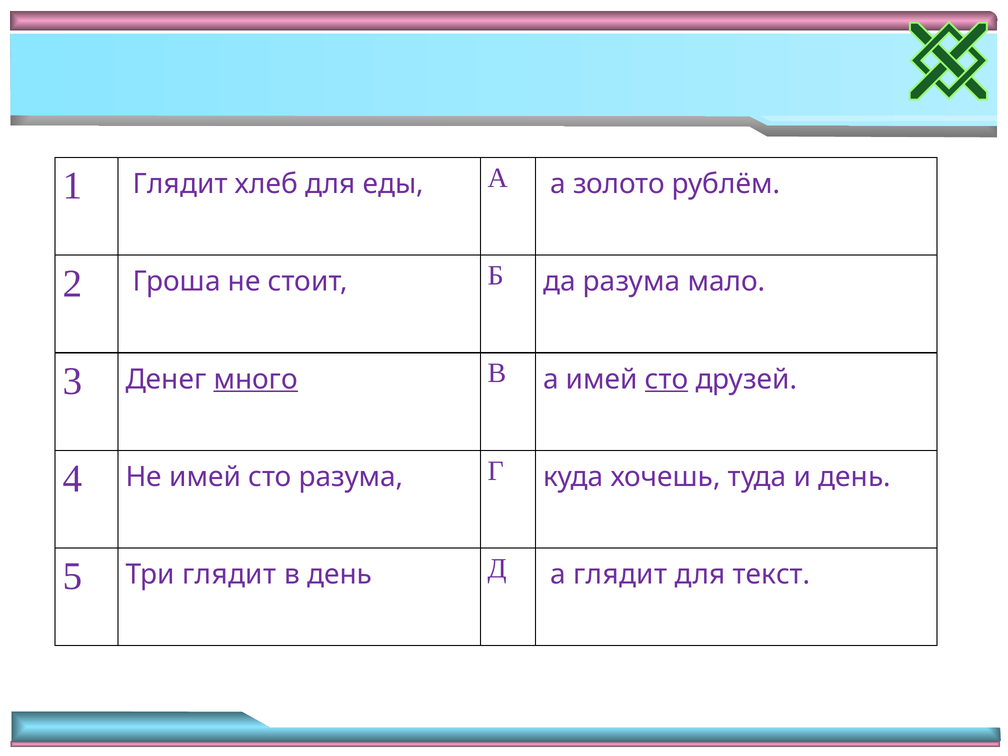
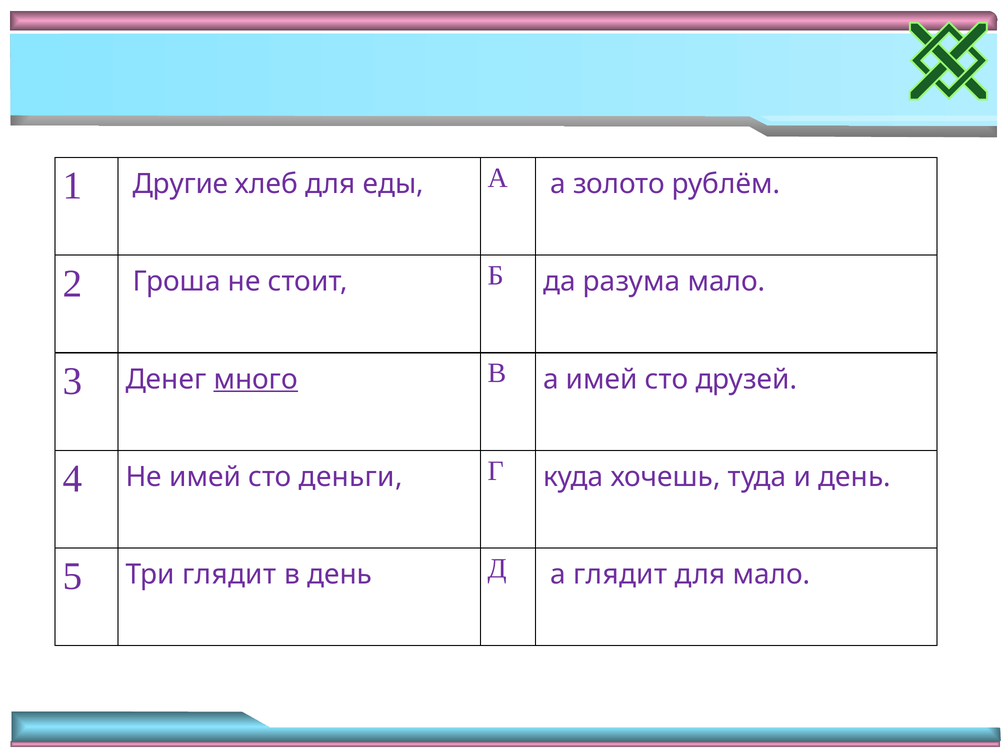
1 Глядит: Глядит -> Другие (180, 184)
сто underline: present -> none (667, 379)
сто разума: разума -> деньги (351, 477)
для текст: текст -> мало (771, 575)
